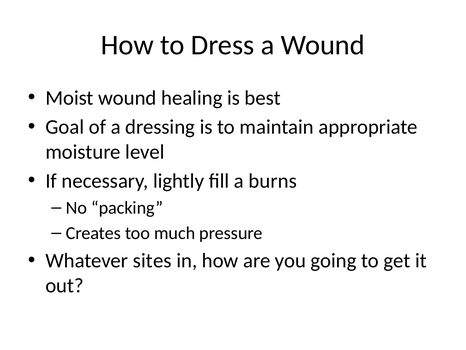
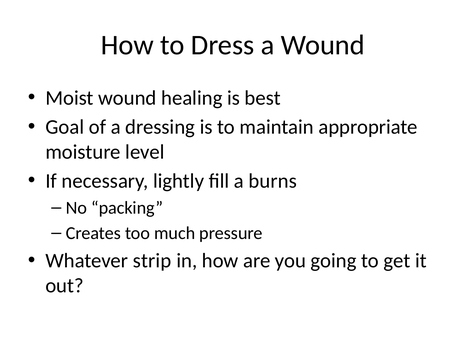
sites: sites -> strip (152, 260)
